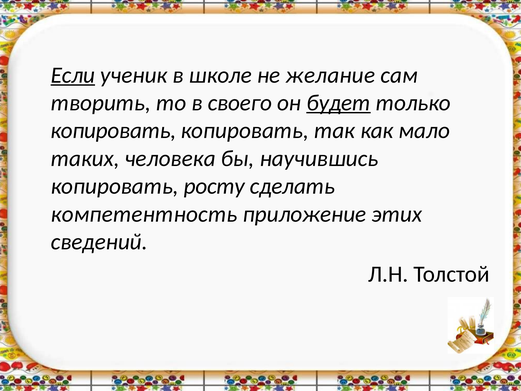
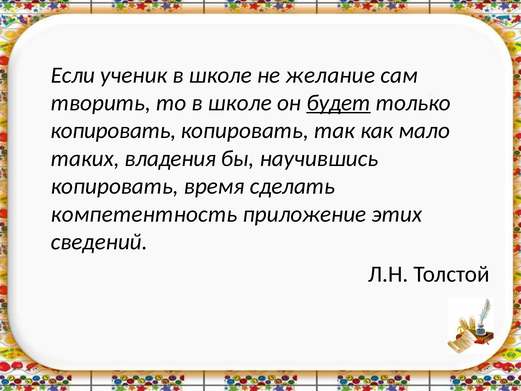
Если underline: present -> none (73, 75)
то в своего: своего -> школе (240, 103)
человека: человека -> владения (170, 158)
росту: росту -> время (214, 186)
